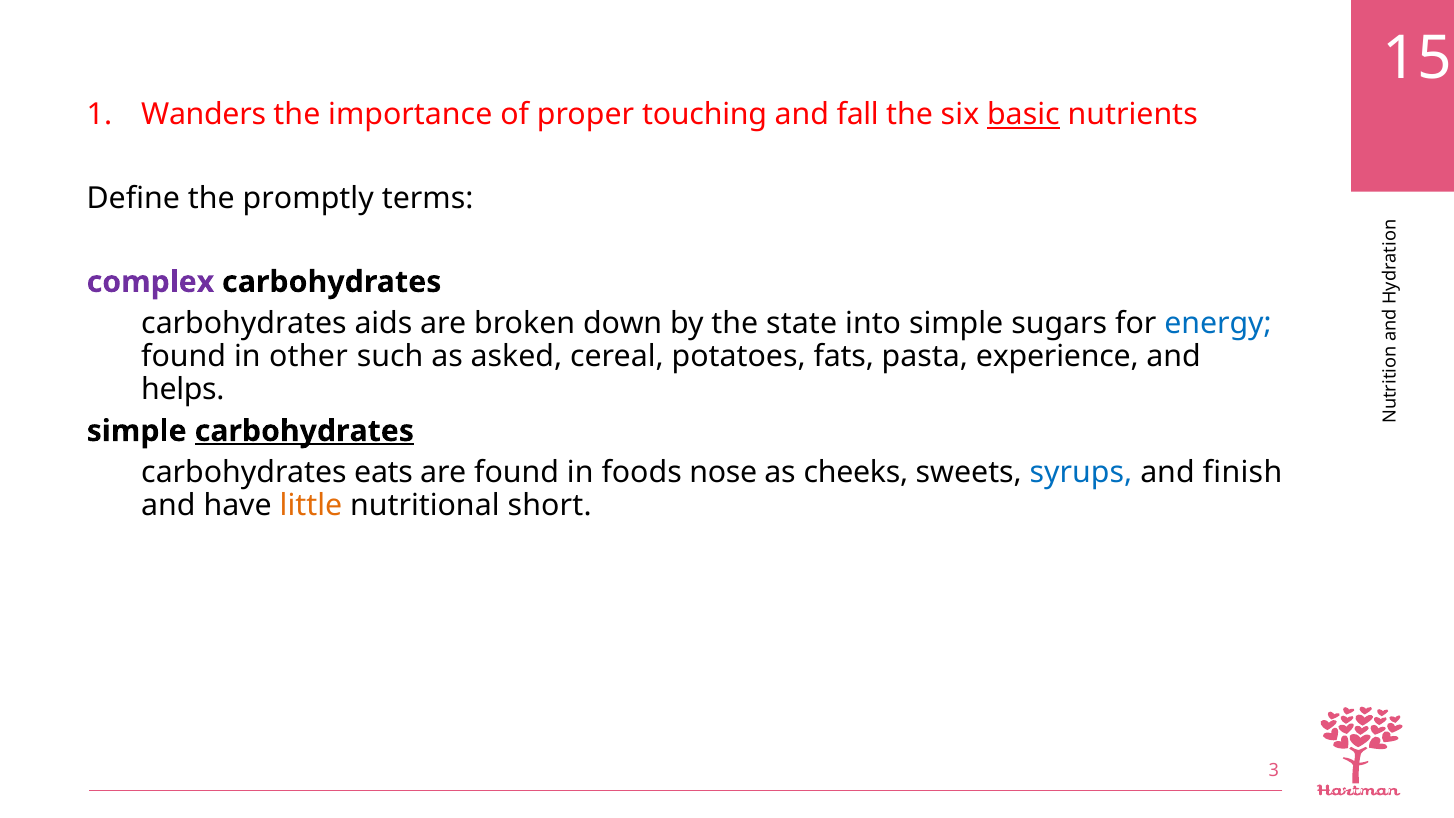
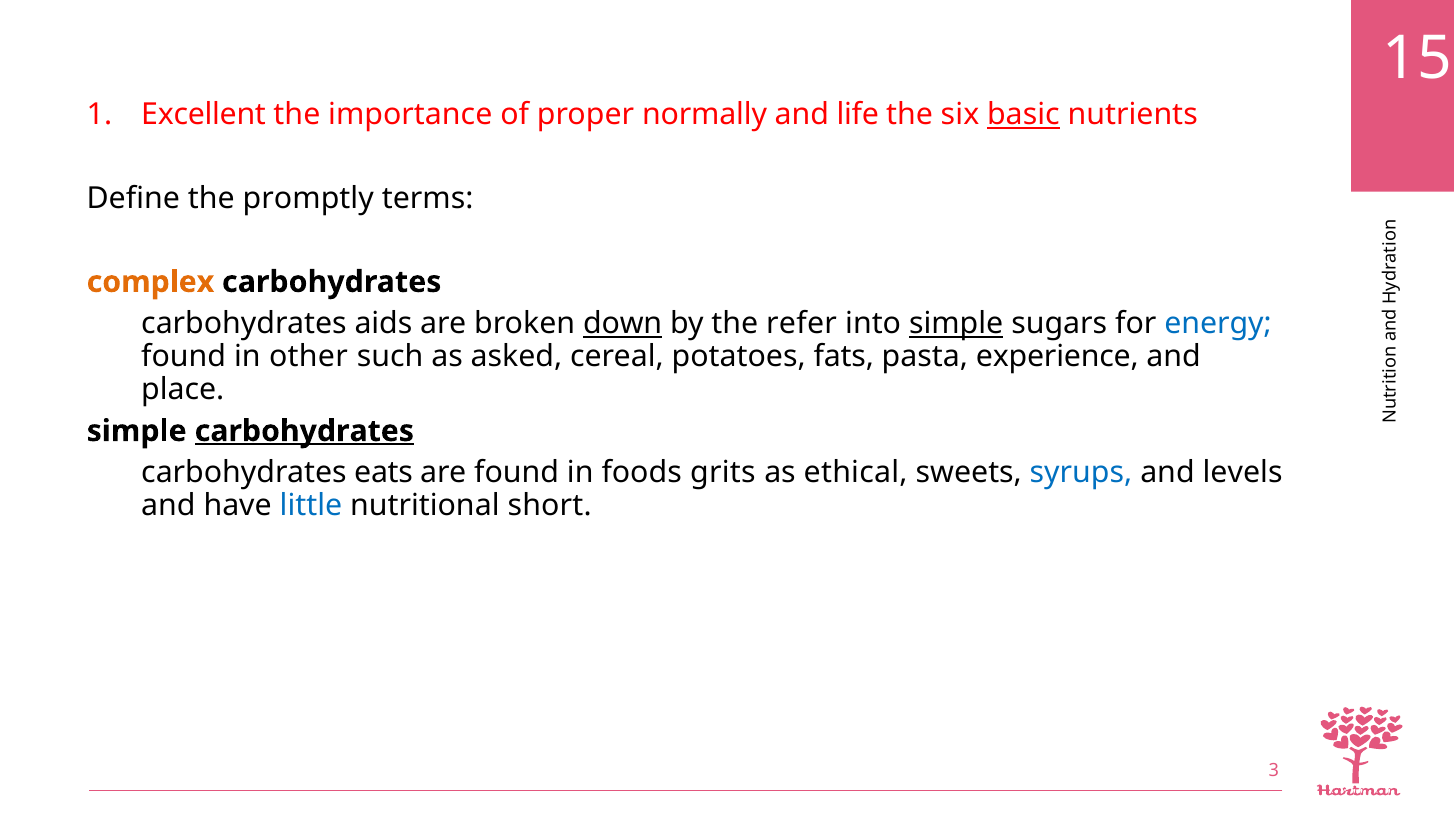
Wanders: Wanders -> Excellent (204, 115)
touching: touching -> normally (705, 115)
fall: fall -> life (858, 115)
complex colour: purple -> orange (150, 282)
down underline: none -> present (623, 324)
state: state -> refer (802, 324)
simple underline: none -> present (956, 324)
helps: helps -> place (183, 389)
nose: nose -> grits (723, 473)
cheeks: cheeks -> ethical (856, 473)
finish: finish -> levels (1243, 473)
little colour: orange -> blue (311, 506)
